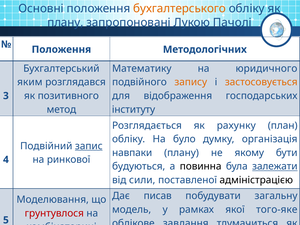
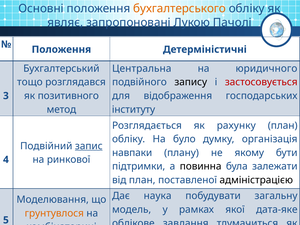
плану: плану -> являє (65, 22)
Методологічних: Методологічних -> Детерміністичні (205, 49)
Математику: Математику -> Центральна (142, 69)
яким: яким -> тощо (30, 82)
запису colour: orange -> black (191, 82)
застосовується colour: orange -> red (261, 82)
будуються: будуються -> підтримки (139, 166)
залежати underline: present -> none (275, 166)
від сили: сили -> план (142, 180)
писав: писав -> наука (158, 196)
того-яке: того-яке -> дата-яке (277, 210)
грунтувлося colour: red -> orange (54, 213)
